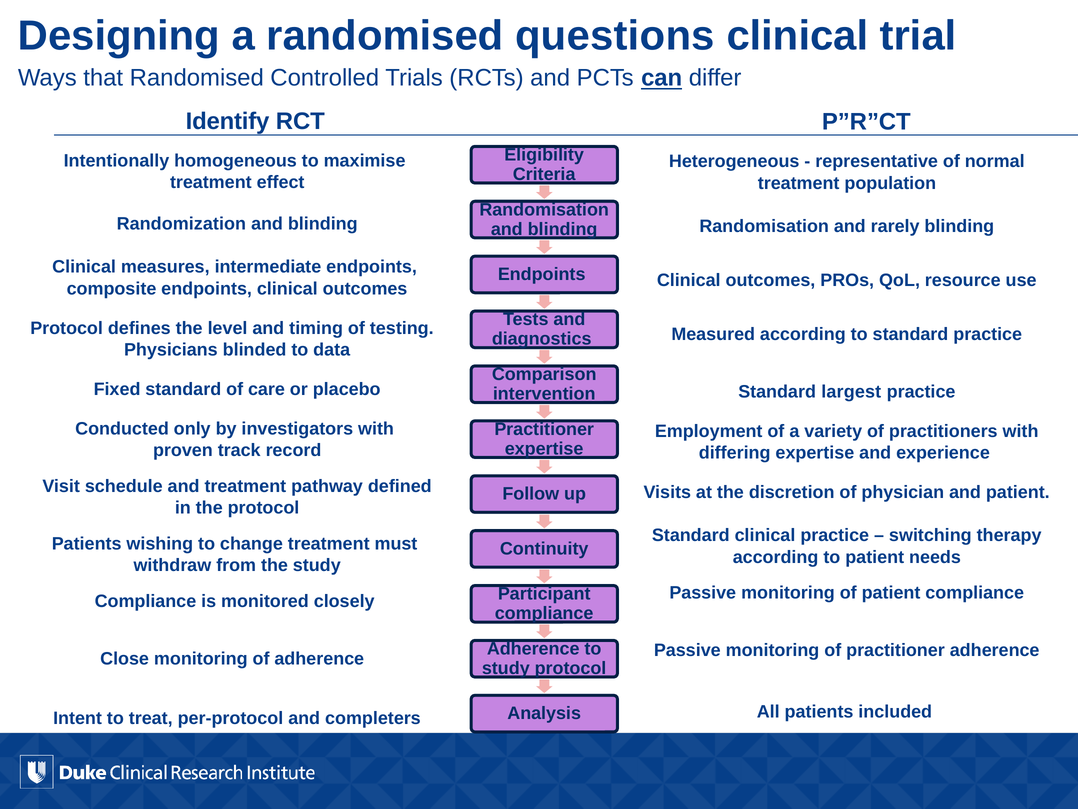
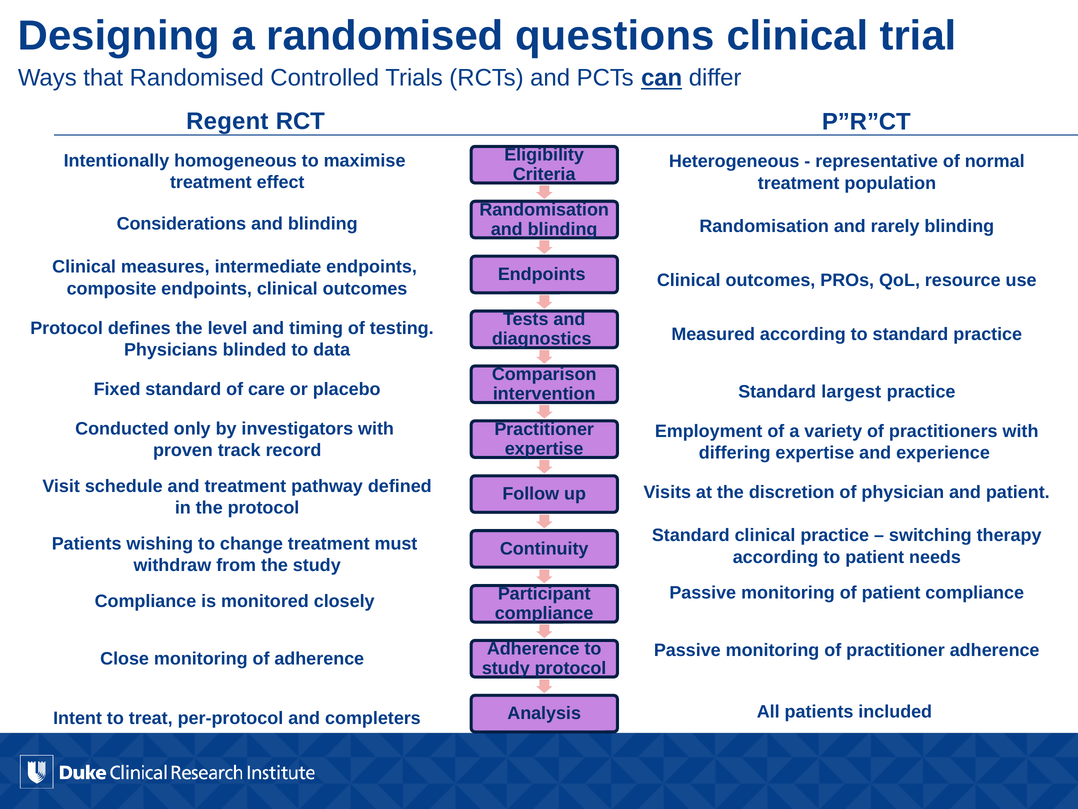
Identify: Identify -> Regent (227, 121)
Randomization: Randomization -> Considerations (181, 224)
